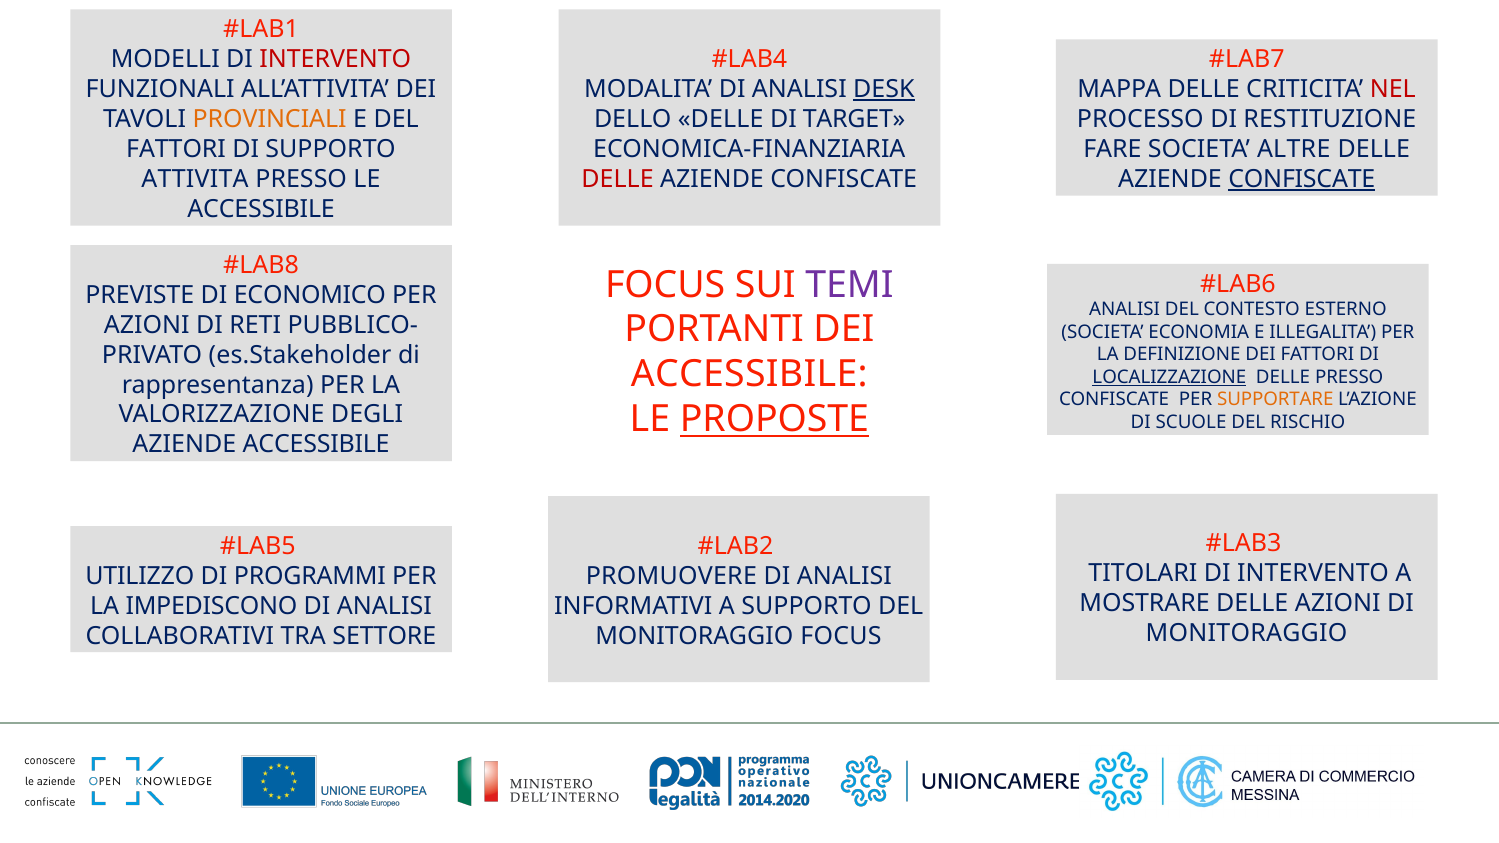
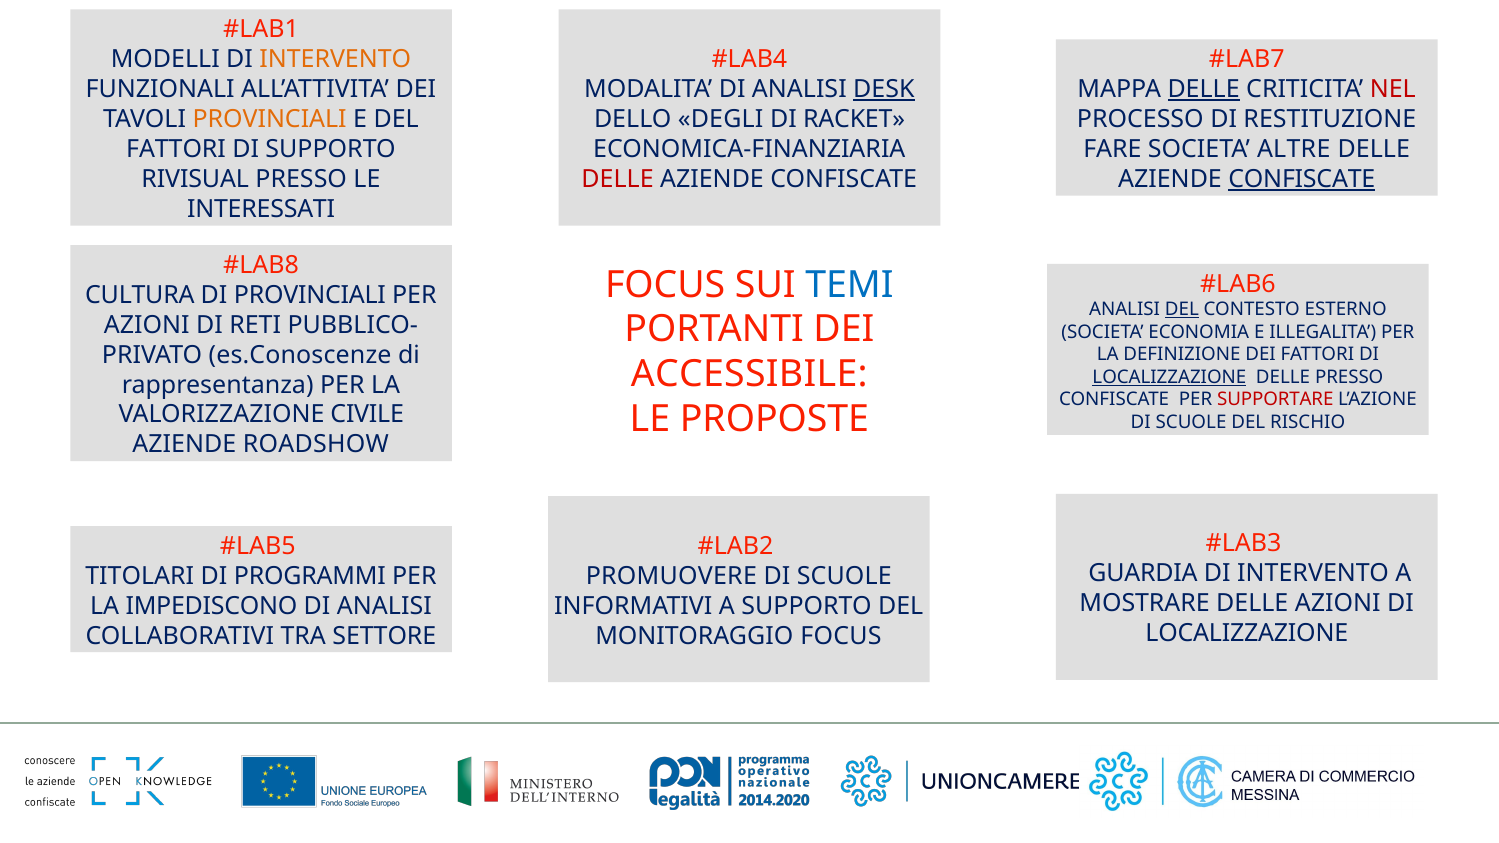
INTERVENTO colour: red -> orange (335, 59)
DELLE underline: none -> present (1204, 89)
DELLO DELLE: DELLE -> DEGLI (721, 119)
TARGET: TARGET -> RACKET (854, 119)
ATTIVITA: ATTIVITA -> RIVISUAL (195, 179)
ACCESSIBILE: ACCESSIBILE -> INTERESSATI (261, 209)
TEMI colour: purple -> blue (850, 285)
PREVISTE: PREVISTE -> CULTURA (140, 295)
DI ECONOMICO: ECONOMICO -> PROVINCIALI (310, 295)
DEL underline: none -> present (1182, 310)
es.Stakeholder: es.Stakeholder -> es.Conoscenze (300, 355)
SUPPORTARE colour: orange -> red (1275, 400)
DEGLI: DEGLI -> CIVILE (367, 415)
PROPOSTE underline: present -> none (774, 420)
AZIENDE ACCESSIBILE: ACCESSIBILE -> ROADSHOW (316, 445)
TITOLARI: TITOLARI -> GUARDIA (1143, 574)
UTILIZZO: UTILIZZO -> TITOLARI (140, 576)
ANALISI: ANALISI -> SCUOLE (844, 576)
MONITORAGGIO: MONITORAGGIO -> LOCALIZZAZIONE (1247, 634)
